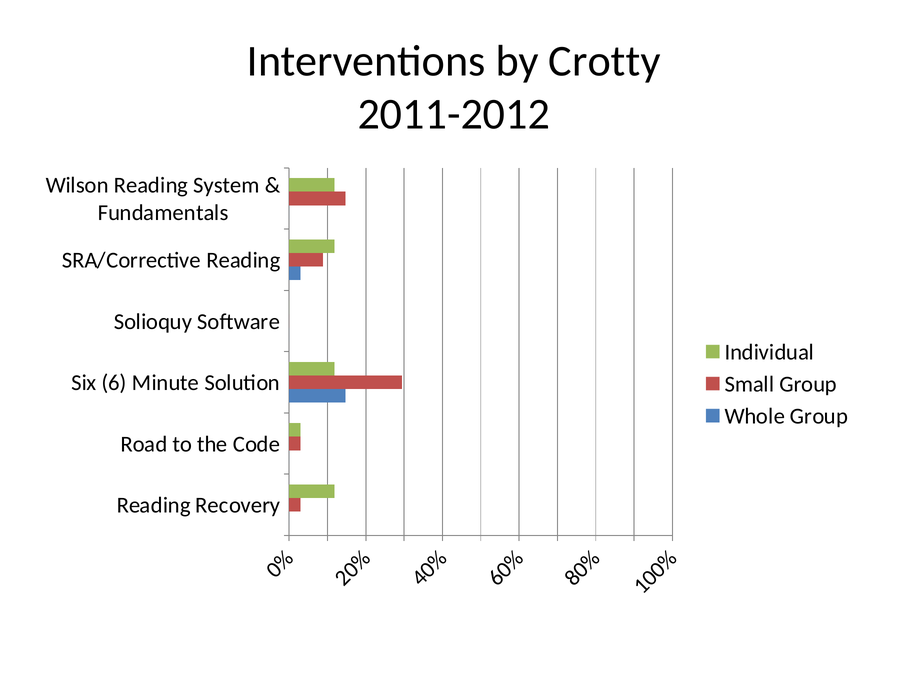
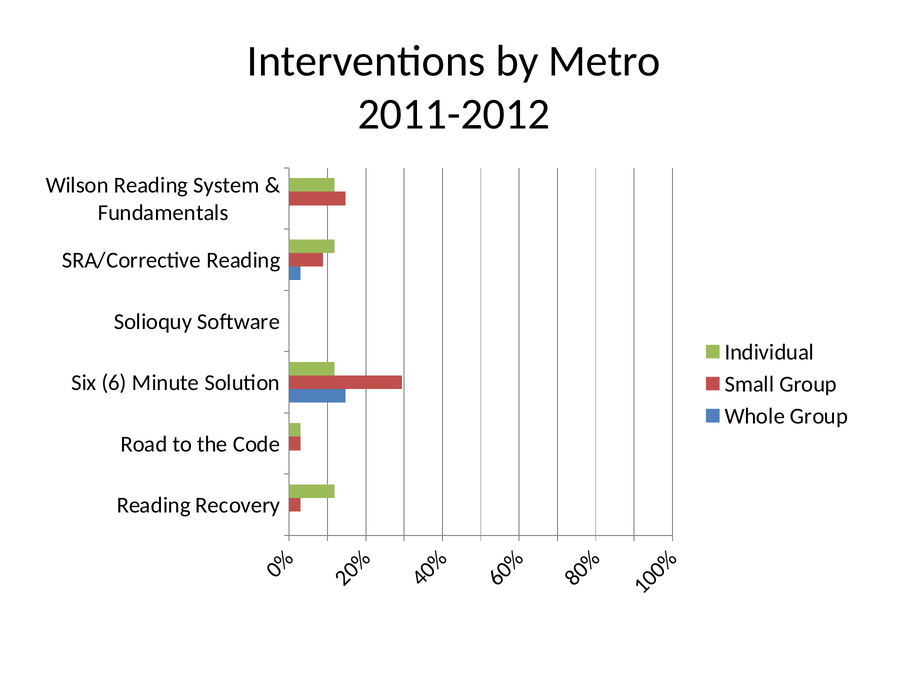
Crotty: Crotty -> Metro (605, 61)
